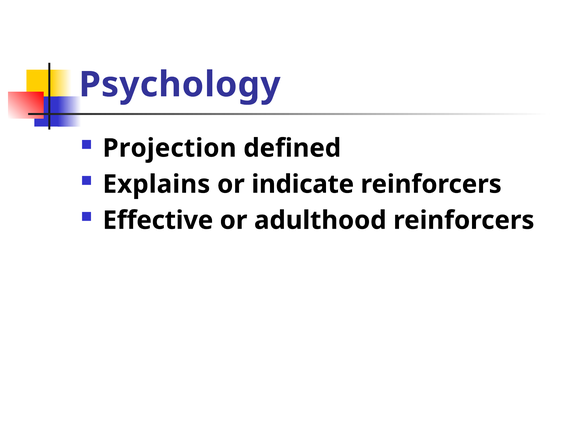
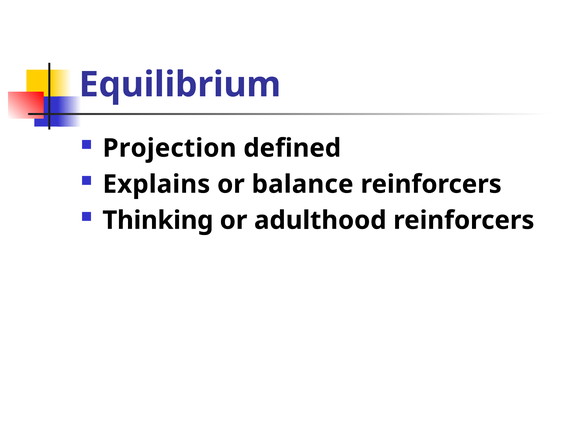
Psychology: Psychology -> Equilibrium (180, 85)
indicate: indicate -> balance (303, 184)
Effective: Effective -> Thinking (158, 220)
